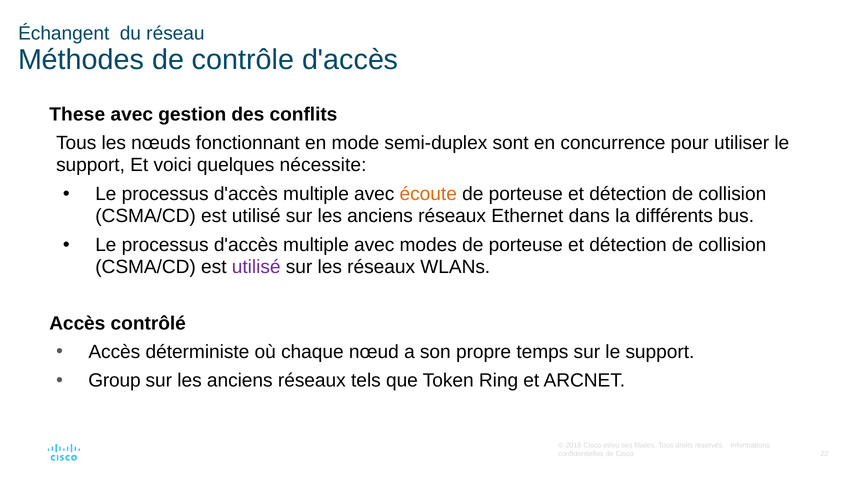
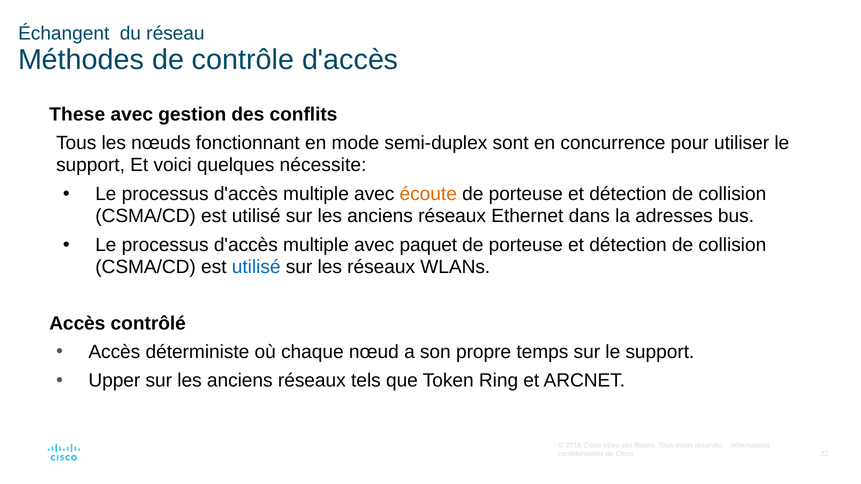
différents: différents -> adresses (674, 216)
modes: modes -> paquet (428, 245)
utilisé colour: purple -> blue (256, 267)
Group: Group -> Upper (114, 381)
